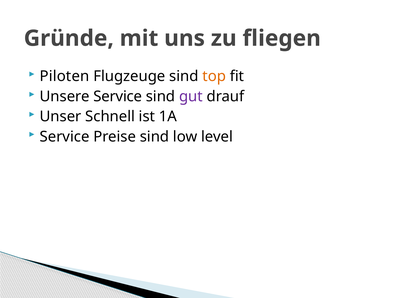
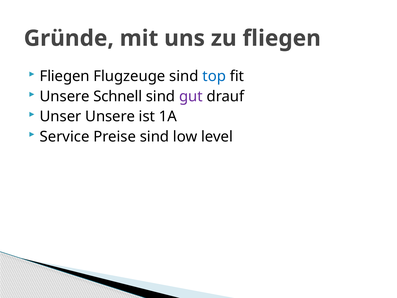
Piloten: Piloten -> Fliegen (65, 76)
top colour: orange -> blue (214, 76)
Unsere Service: Service -> Schnell (118, 96)
Unser Schnell: Schnell -> Unsere (110, 116)
